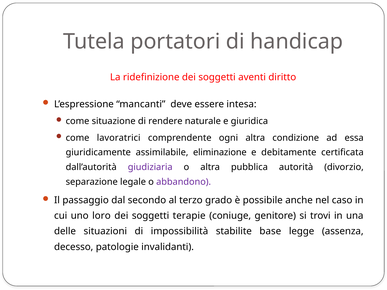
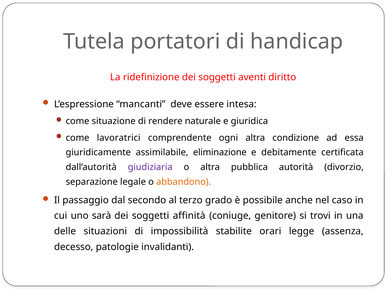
abbandono colour: purple -> orange (184, 182)
loro: loro -> sarà (102, 216)
terapie: terapie -> affinità (189, 216)
base: base -> orari (270, 231)
